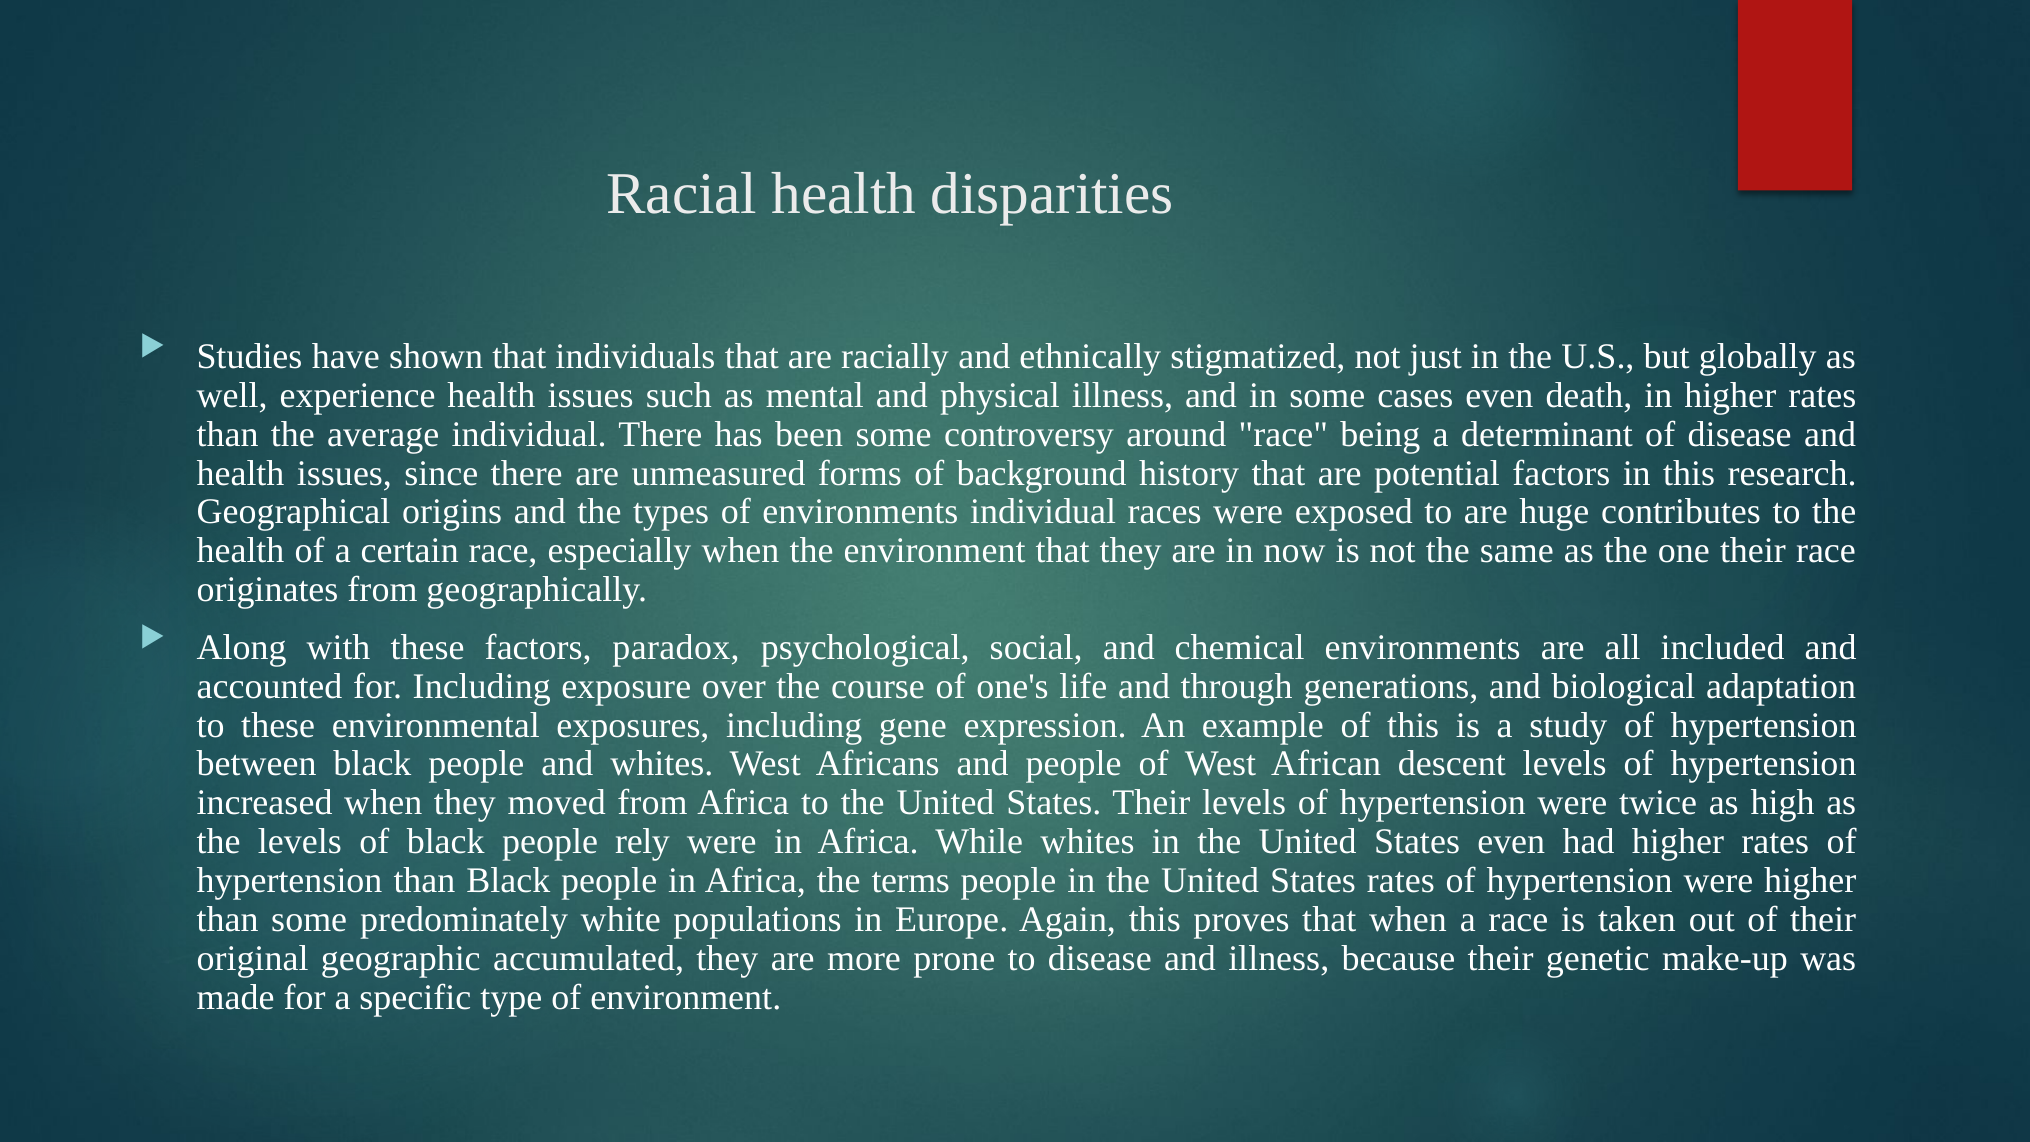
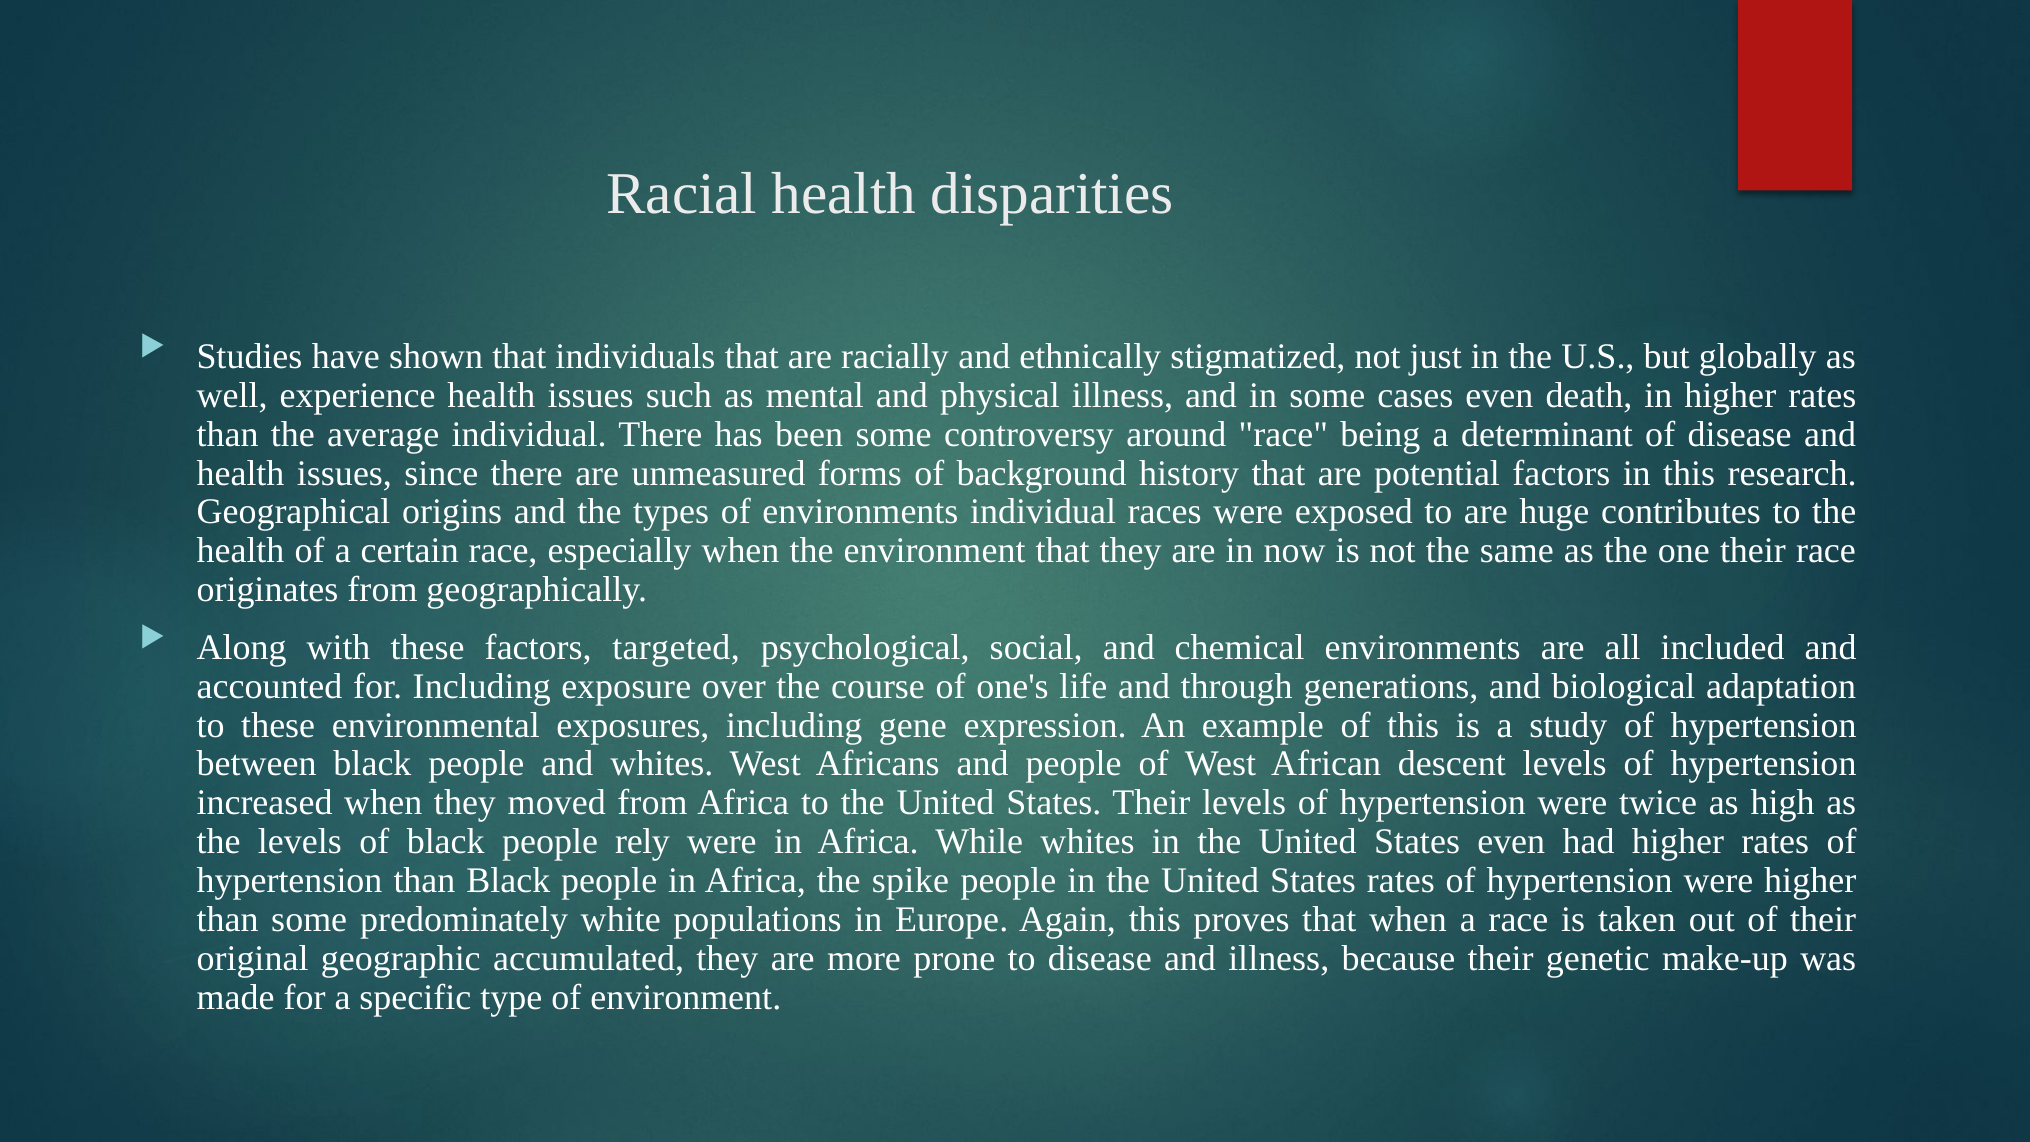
paradox: paradox -> targeted (676, 647)
terms: terms -> spike (910, 881)
